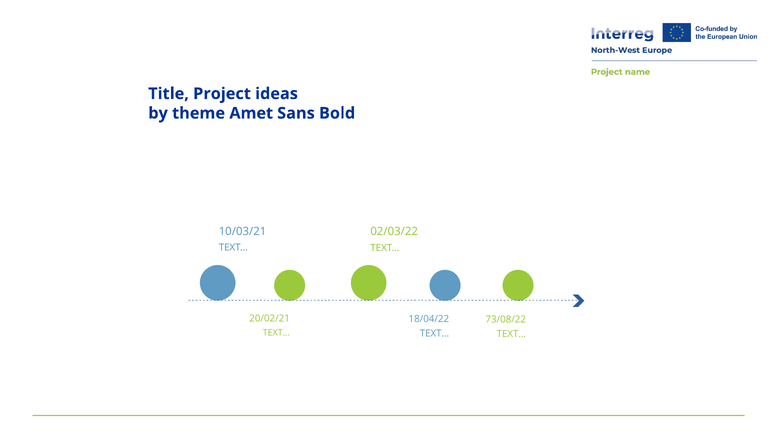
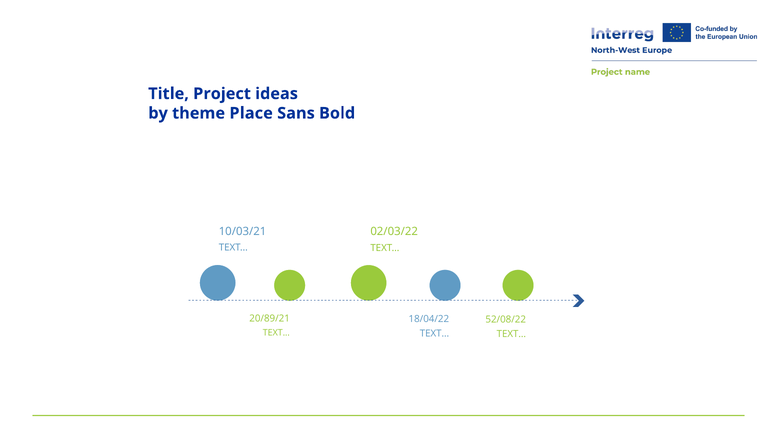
Amet: Amet -> Place (251, 113)
20/02/21: 20/02/21 -> 20/89/21 (270, 319)
73/08/22: 73/08/22 -> 52/08/22 (506, 319)
